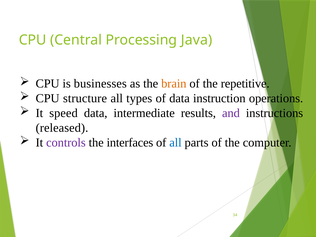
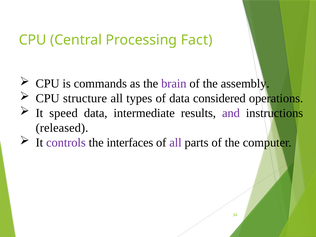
Java: Java -> Fact (197, 40)
businesses: businesses -> commands (100, 84)
brain colour: orange -> purple (174, 84)
repetitive: repetitive -> assembly (245, 84)
instruction: instruction -> considered (219, 98)
all colour: blue -> purple (175, 143)
